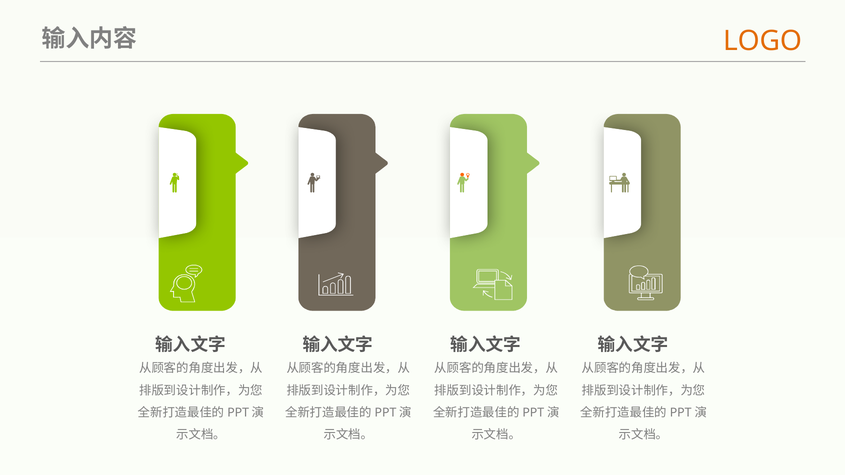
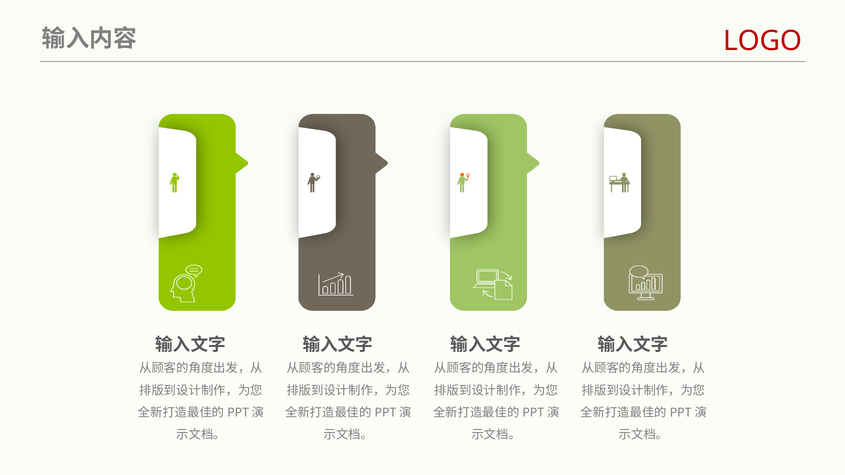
LOGO colour: orange -> red (763, 41)
